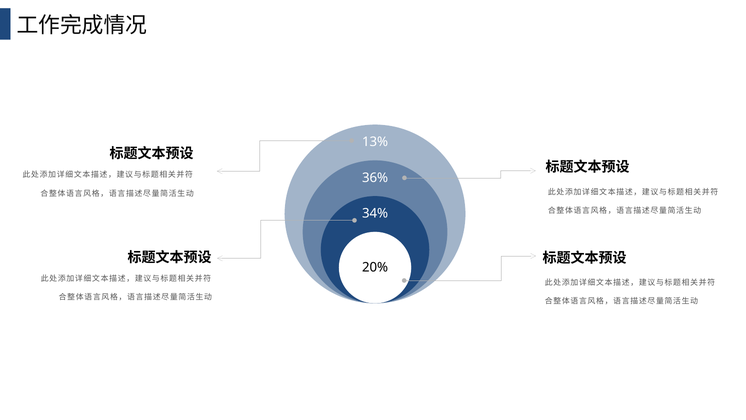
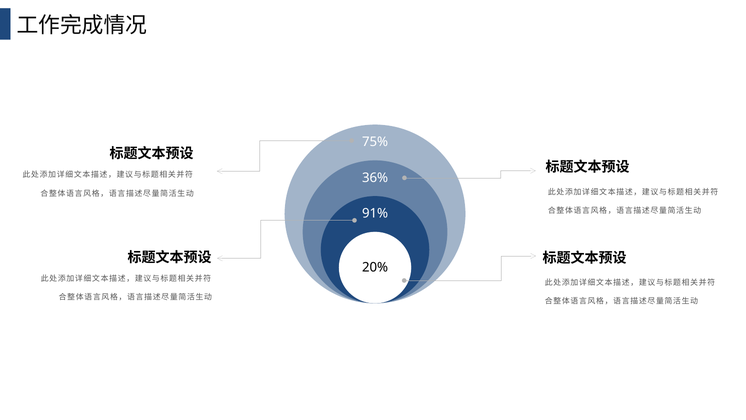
13%: 13% -> 75% (375, 142)
34%: 34% -> 91% (375, 213)
